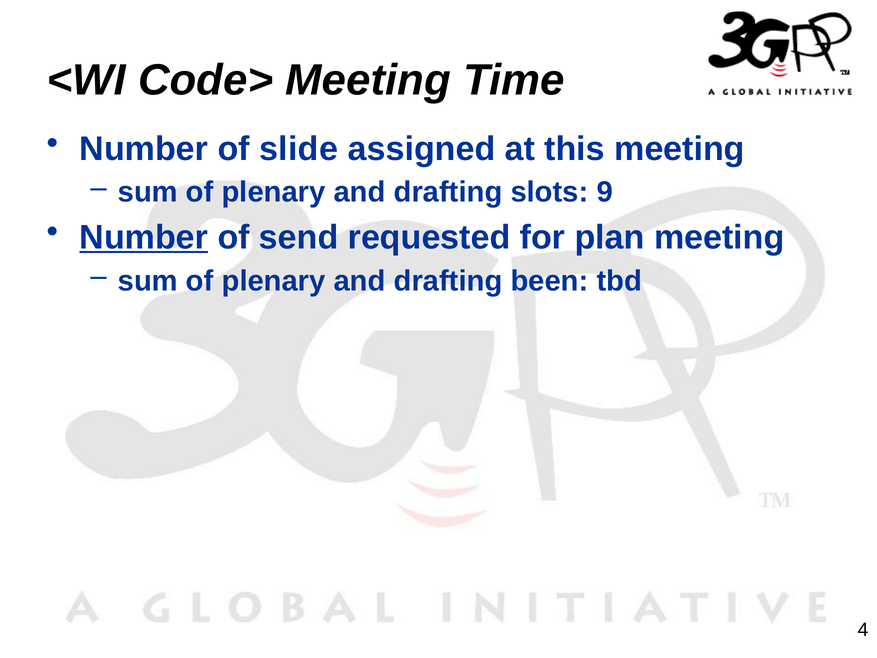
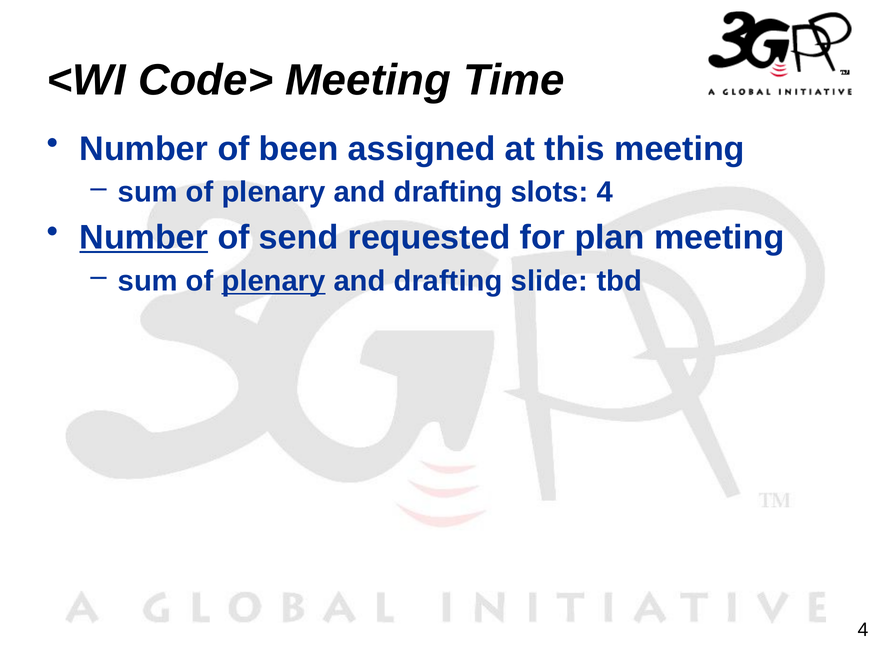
slide: slide -> been (299, 149)
slots 9: 9 -> 4 (605, 192)
plenary underline: none -> present (274, 281)
been: been -> slide (549, 281)
